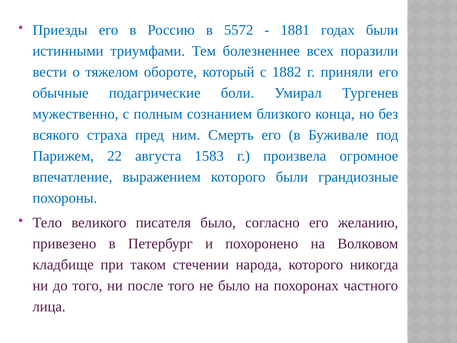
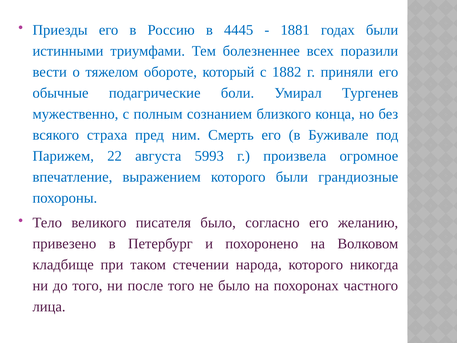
5572: 5572 -> 4445 (239, 30)
1583: 1583 -> 5993 (209, 156)
